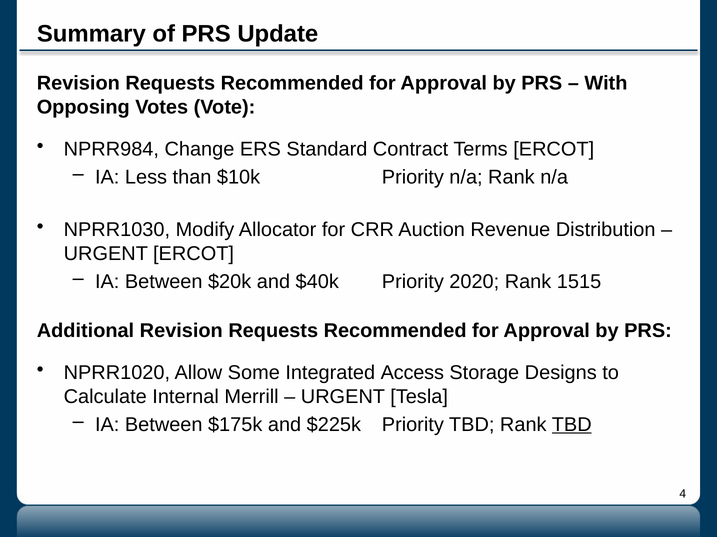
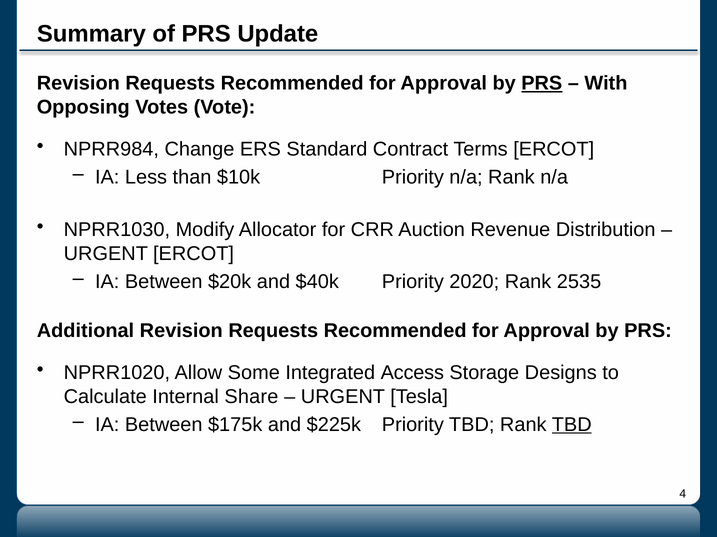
PRS underline: none -> present (542, 83)
1515: 1515 -> 2535 (579, 282)
Merrill: Merrill -> Share (251, 397)
